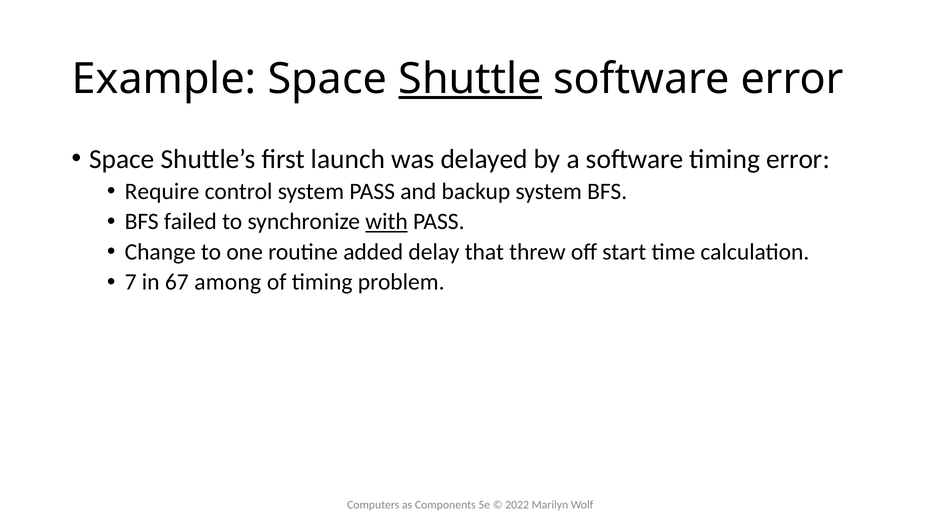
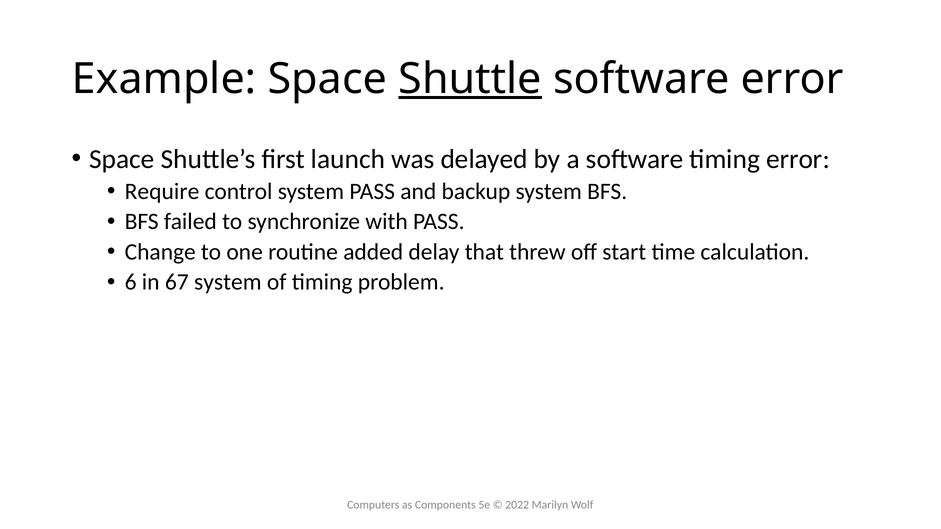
with underline: present -> none (387, 222)
7: 7 -> 6 (131, 282)
67 among: among -> system (228, 282)
